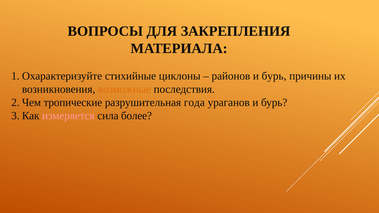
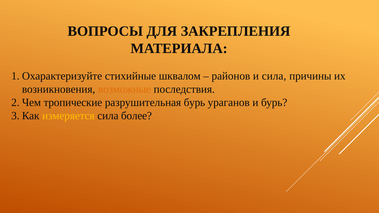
циклоны: циклоны -> шквалом (180, 76)
бурь: бурь -> сила (274, 76)
разрушительная года: года -> бурь (194, 103)
измеряется colour: pink -> yellow (68, 116)
